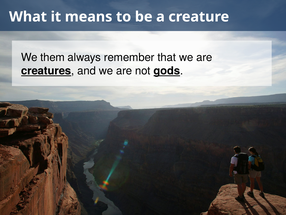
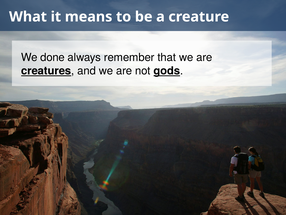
them: them -> done (53, 57)
